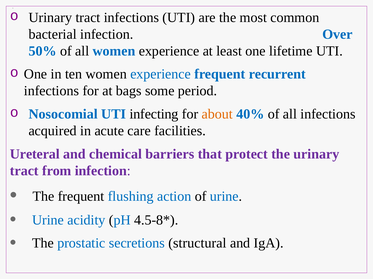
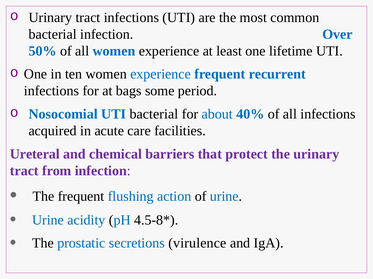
UTI infecting: infecting -> bacterial (154, 114)
about colour: orange -> blue (217, 114)
structural: structural -> virulence (197, 244)
